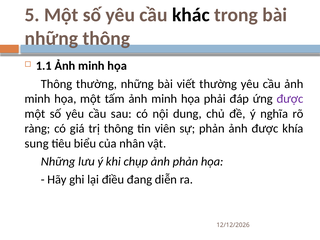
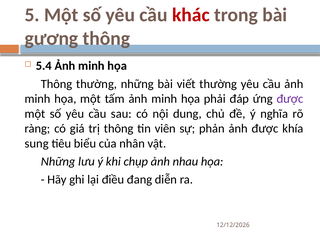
khác colour: black -> red (191, 15)
những: những -> gương (51, 38)
1.1: 1.1 -> 5.4 (44, 66)
ảnh phản: phản -> nhau (185, 162)
